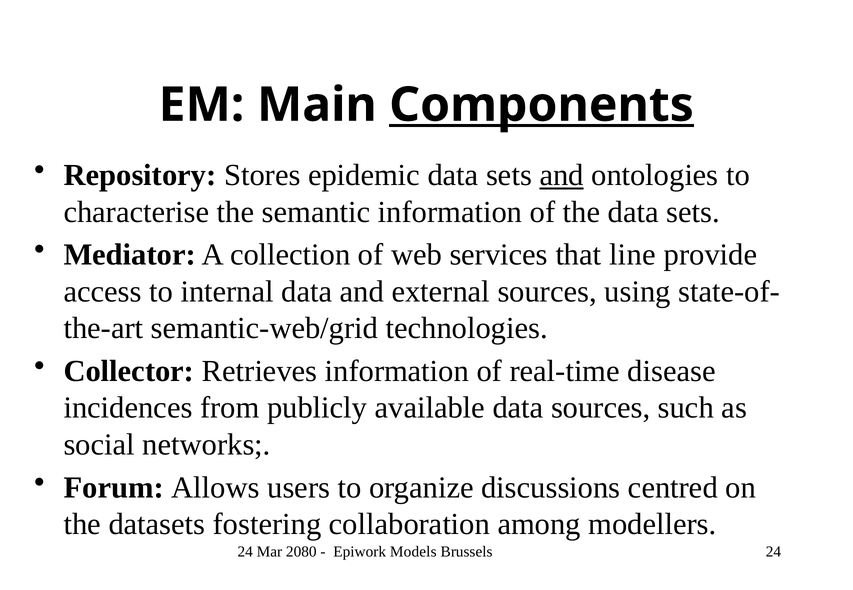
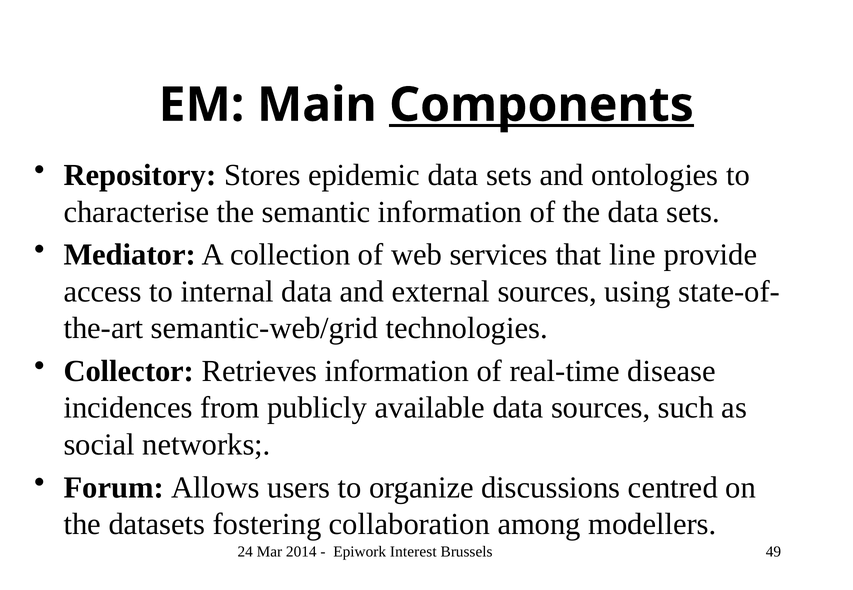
and underline: present -> none (562, 175)
2080: 2080 -> 2014 (301, 552)
Models: Models -> Interest (413, 552)
Brussels 24: 24 -> 49 (773, 552)
